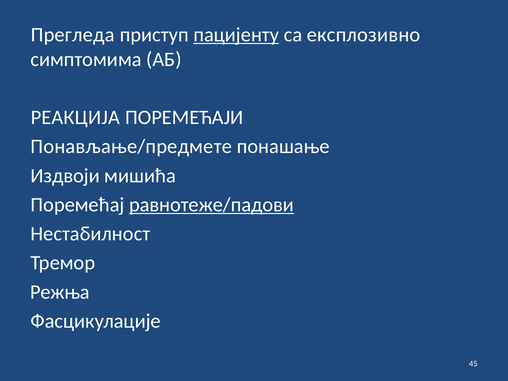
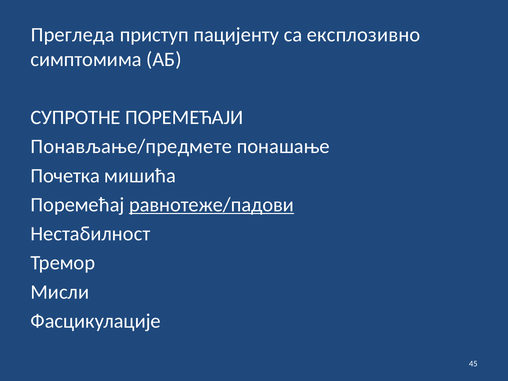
пацијенту underline: present -> none (236, 35)
РЕАКЦИЈА: РЕАКЦИЈА -> СУПРОТНЕ (76, 117)
Издвоји: Издвоји -> Почетка (65, 176)
Режња: Режња -> Мисли (60, 292)
